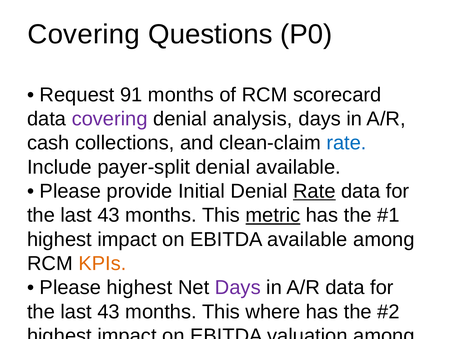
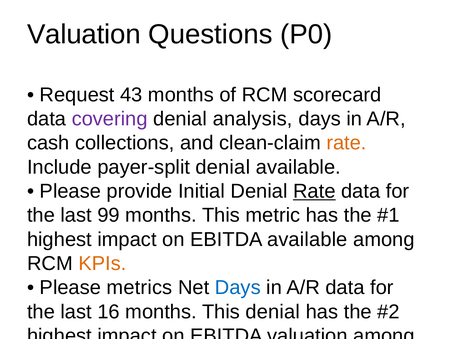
Covering: Covering -> Valuation (84, 34)
91: 91 -> 43 (131, 95)
rate colour: blue -> orange (346, 143)
43: 43 -> 99 (109, 215)
metric underline: present -> none (273, 215)
Please highest: highest -> metrics (139, 288)
Days colour: purple -> blue (238, 288)
43: 43 -> 16 (109, 312)
This where: where -> denial (273, 312)
